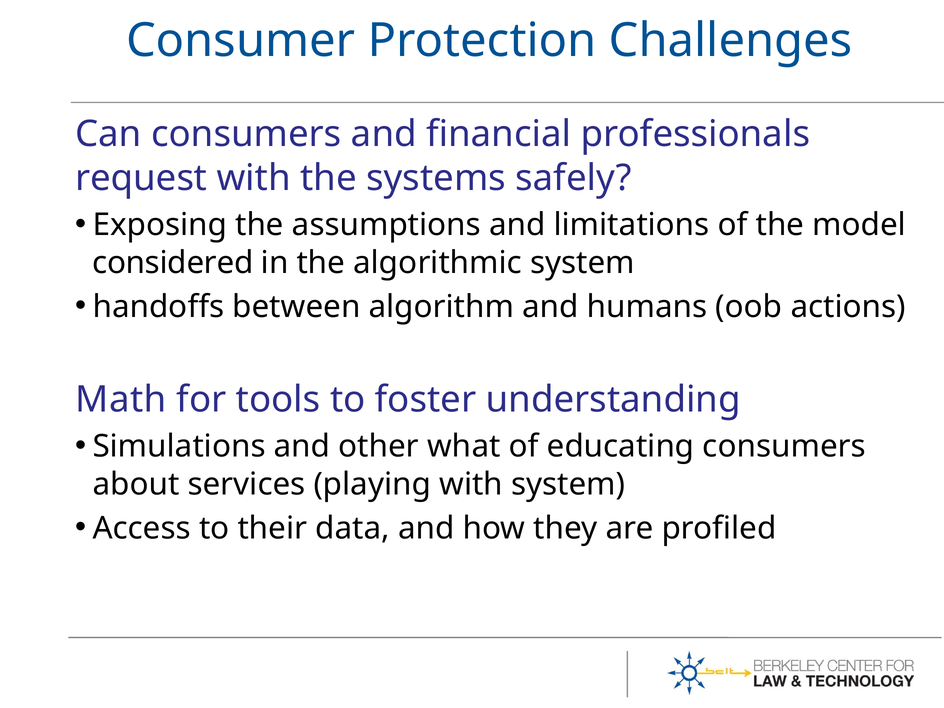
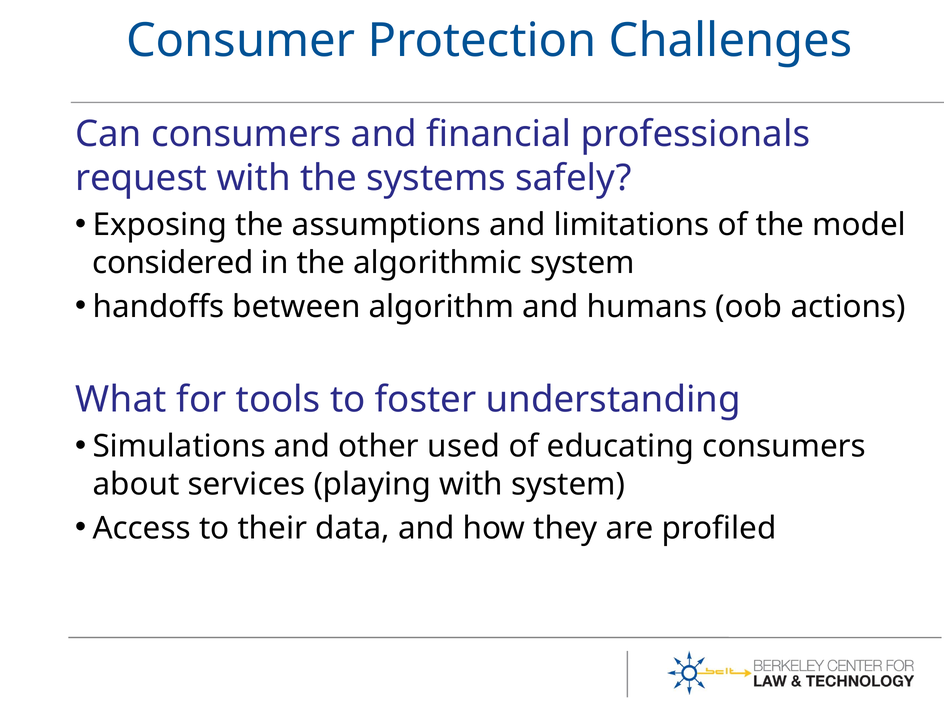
Math: Math -> What (121, 400)
what: what -> used (464, 446)
